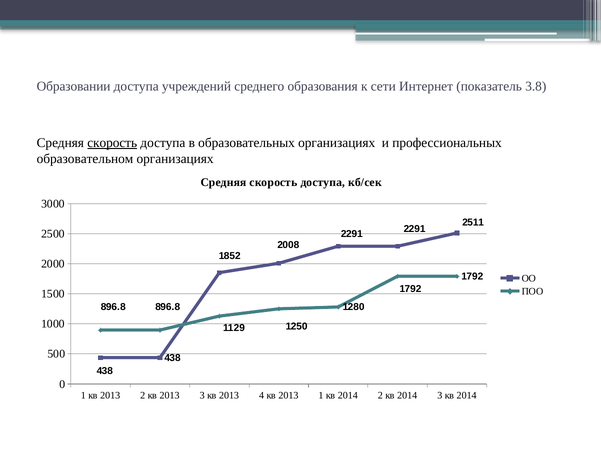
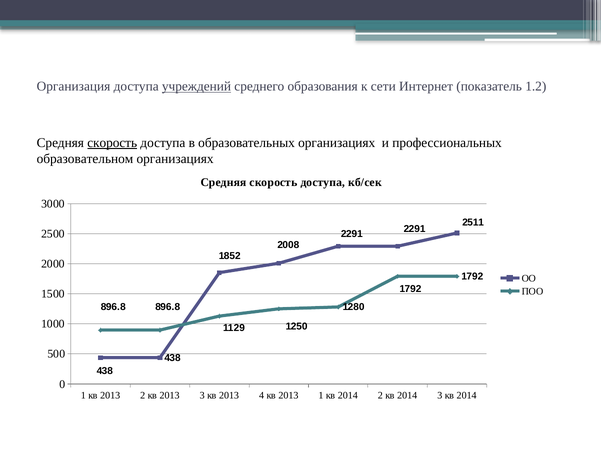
Образовании: Образовании -> Организация (74, 86)
учреждений underline: none -> present (197, 86)
3.8: 3.8 -> 1.2 (536, 86)
